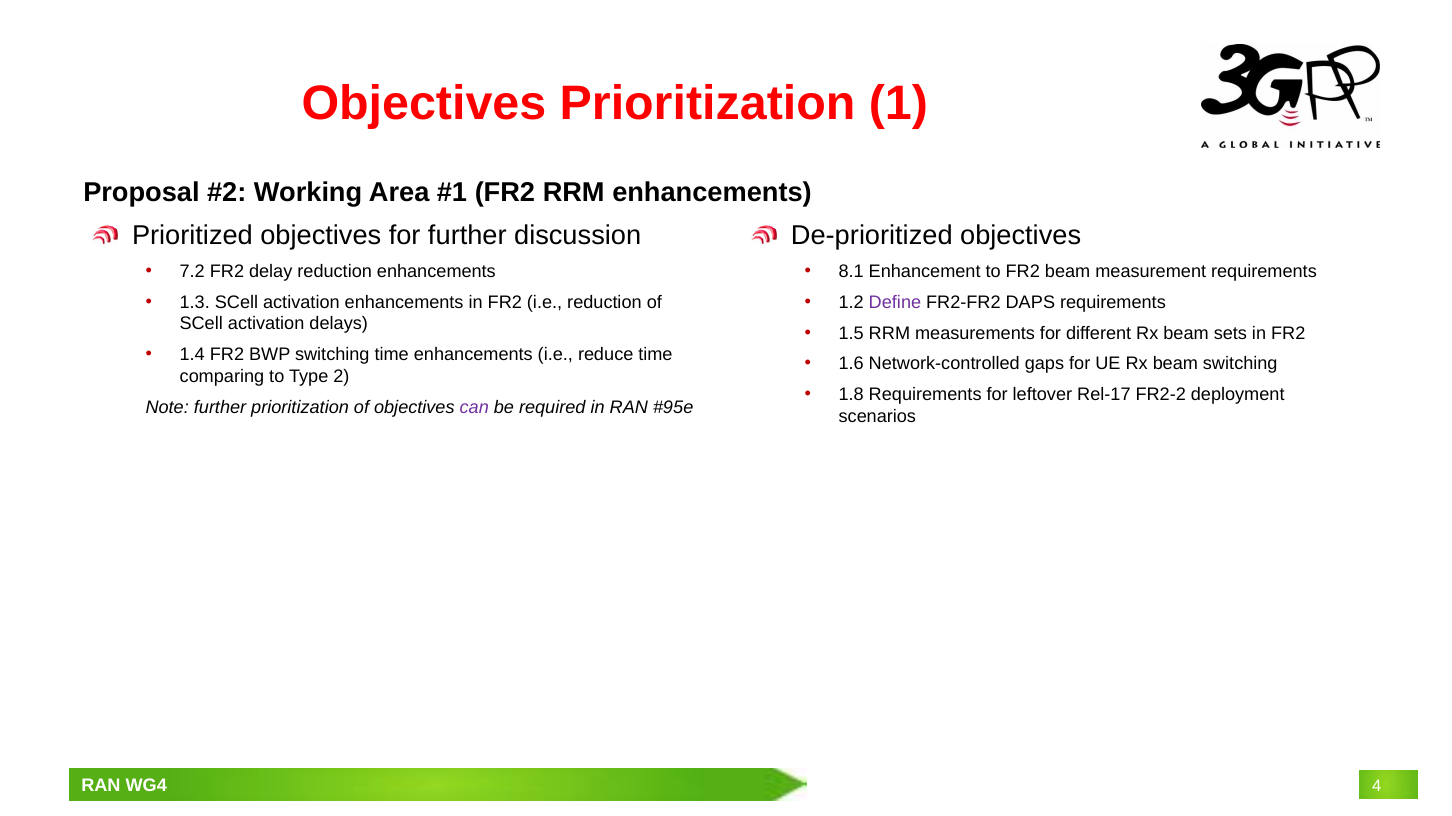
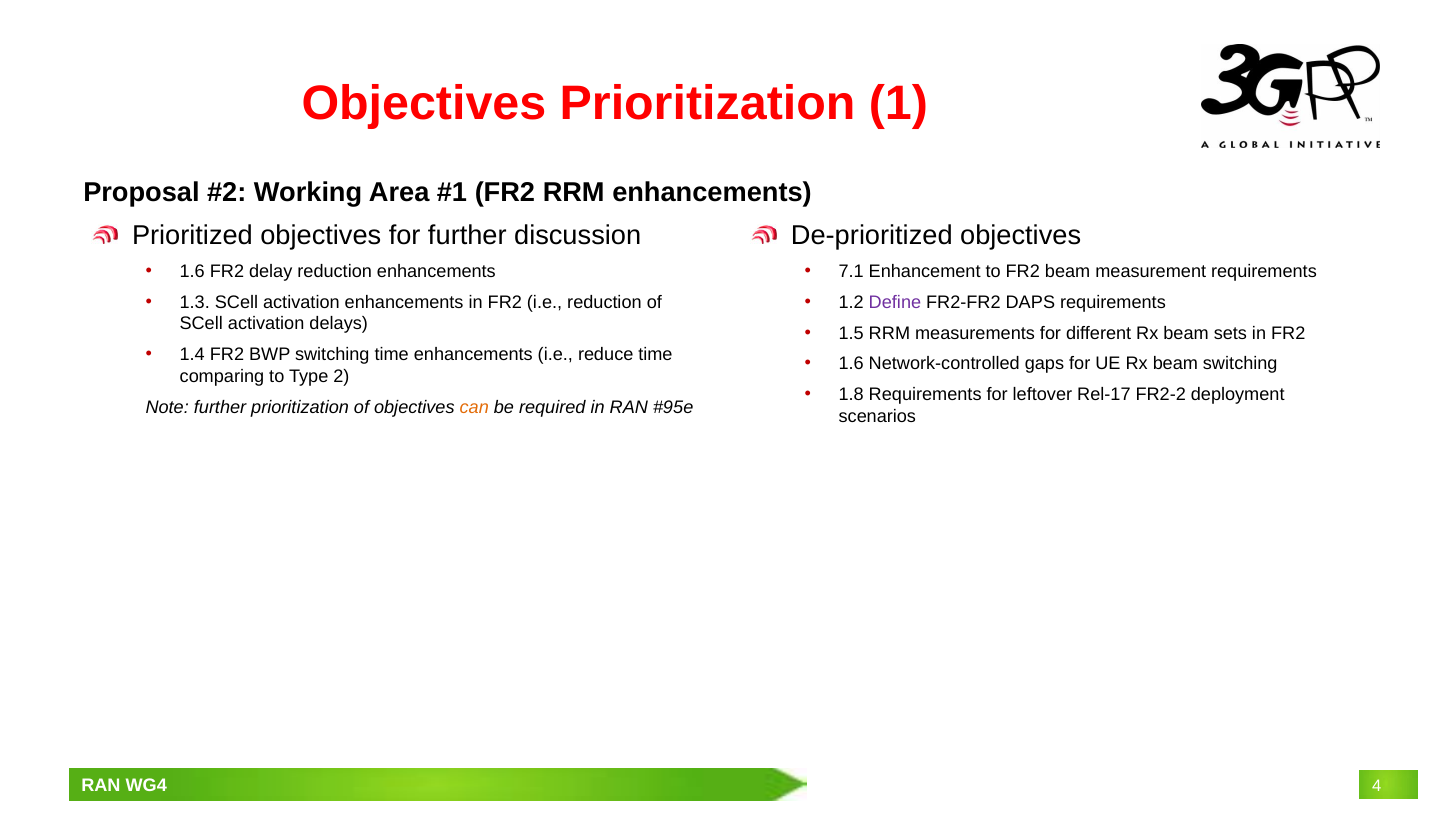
7.2: 7.2 -> 1.6 (192, 272)
8.1: 8.1 -> 7.1 (851, 272)
can colour: purple -> orange (474, 408)
